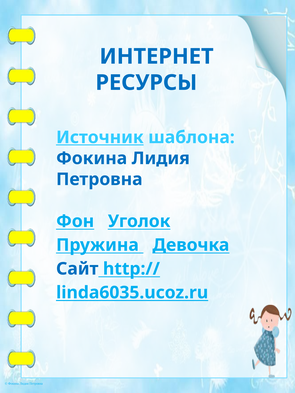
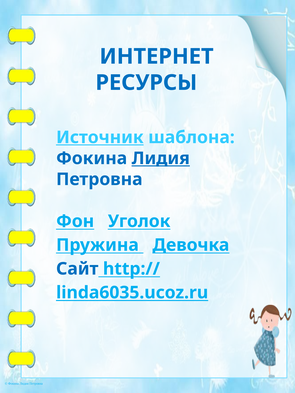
Лидия underline: none -> present (161, 158)
